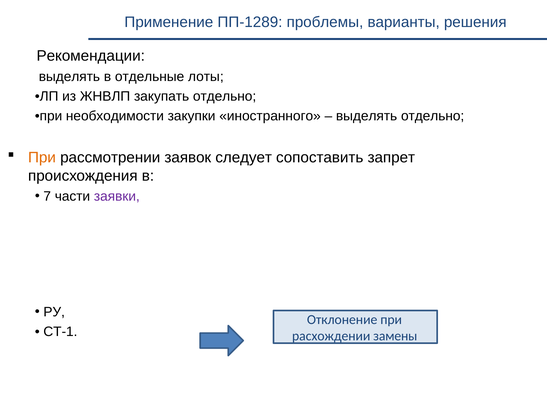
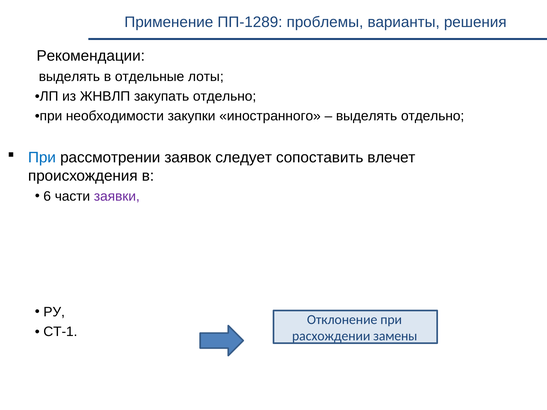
При colour: orange -> blue (42, 158)
запрет: запрет -> влечет (391, 158)
7: 7 -> 6 (47, 196)
